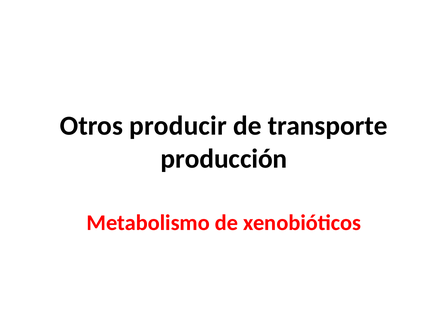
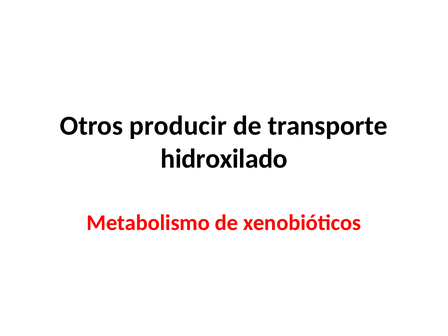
producción: producción -> hidroxilado (224, 159)
